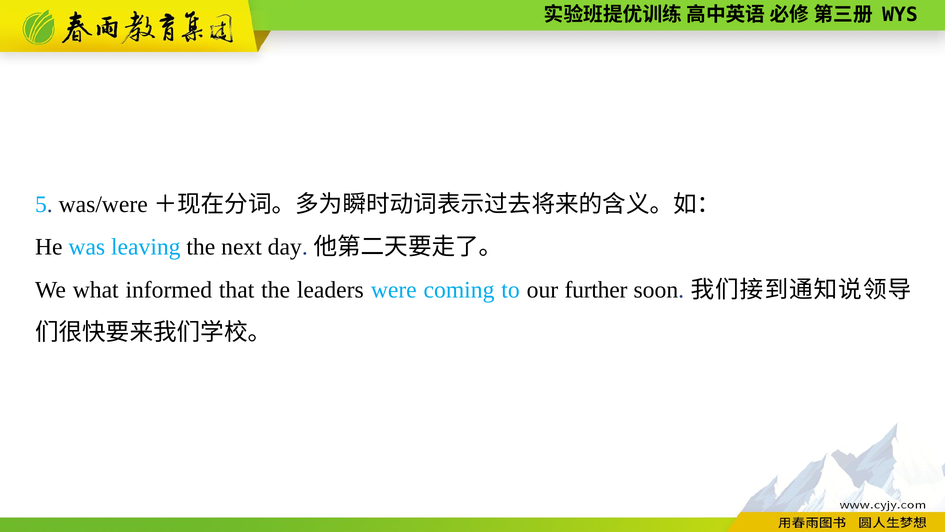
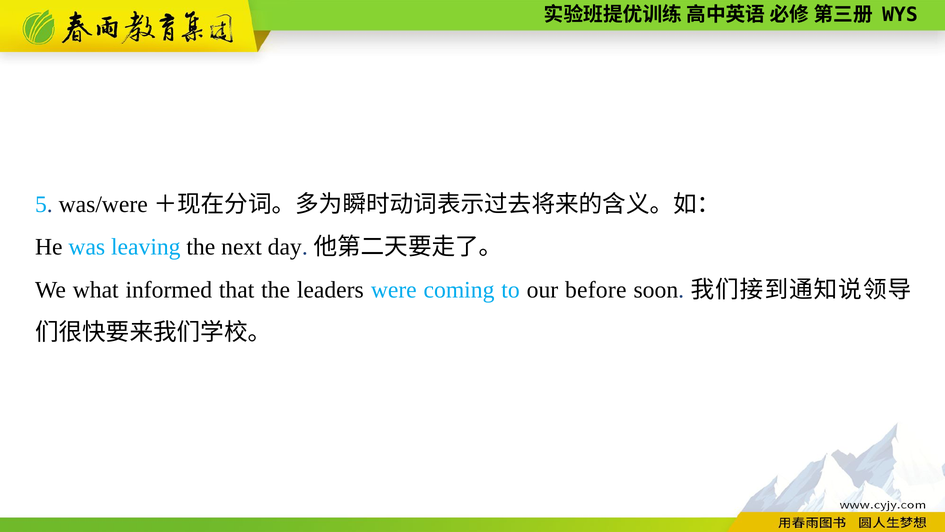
further: further -> before (596, 290)
